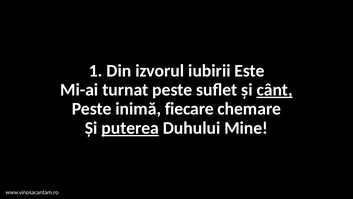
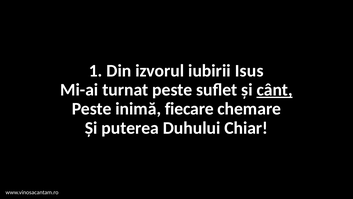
Este: Este -> Isus (249, 71)
puterea underline: present -> none (130, 128)
Mine: Mine -> Chiar (246, 128)
